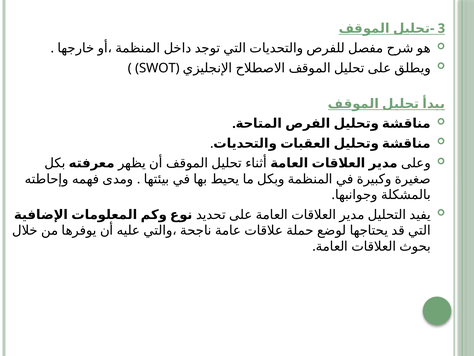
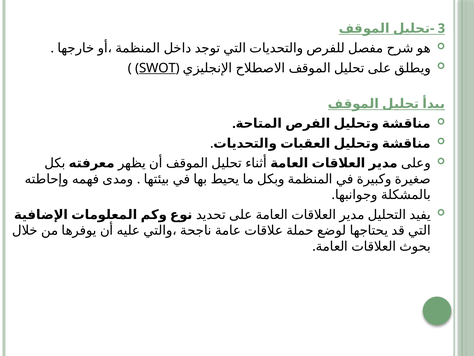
SWOT underline: none -> present (157, 68)
